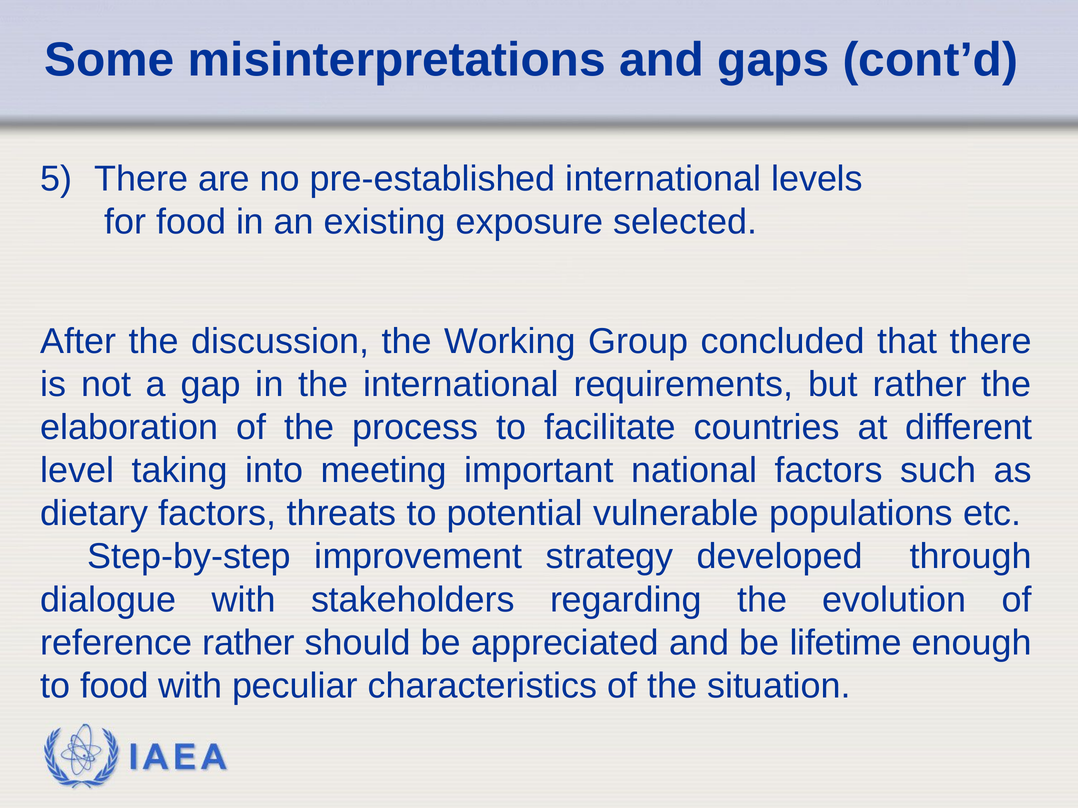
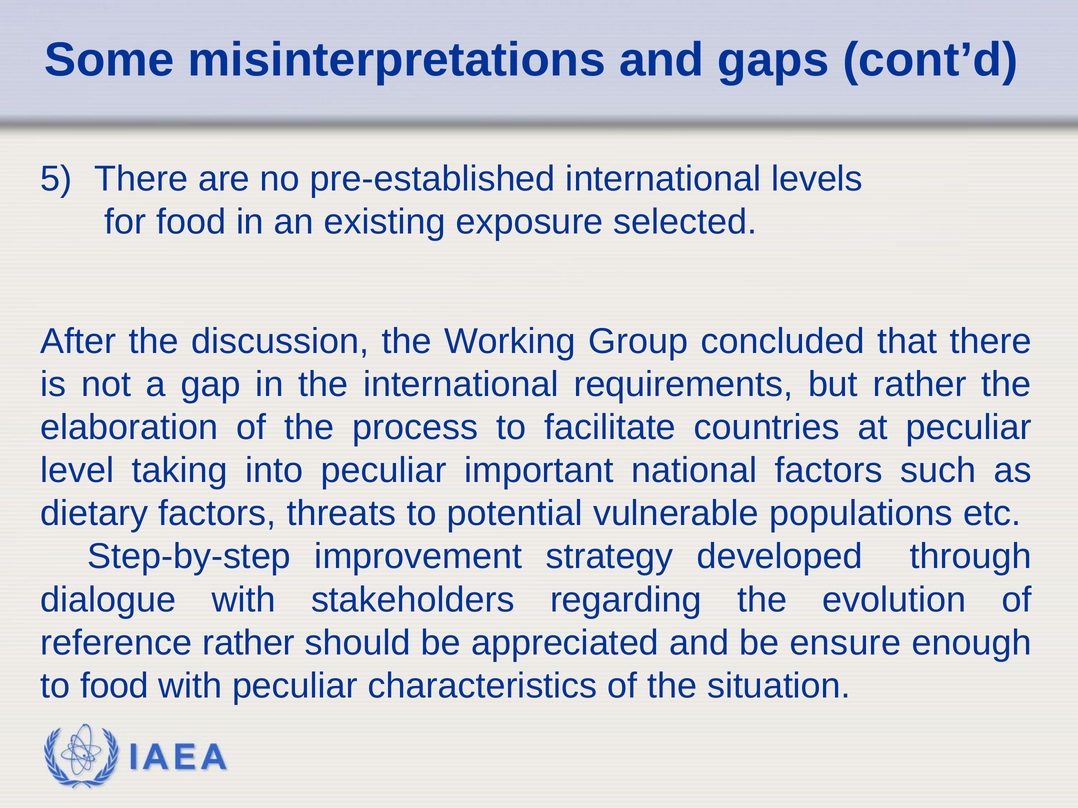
at different: different -> peculiar (969, 428)
into meeting: meeting -> peculiar (384, 471)
lifetime: lifetime -> ensure (845, 643)
